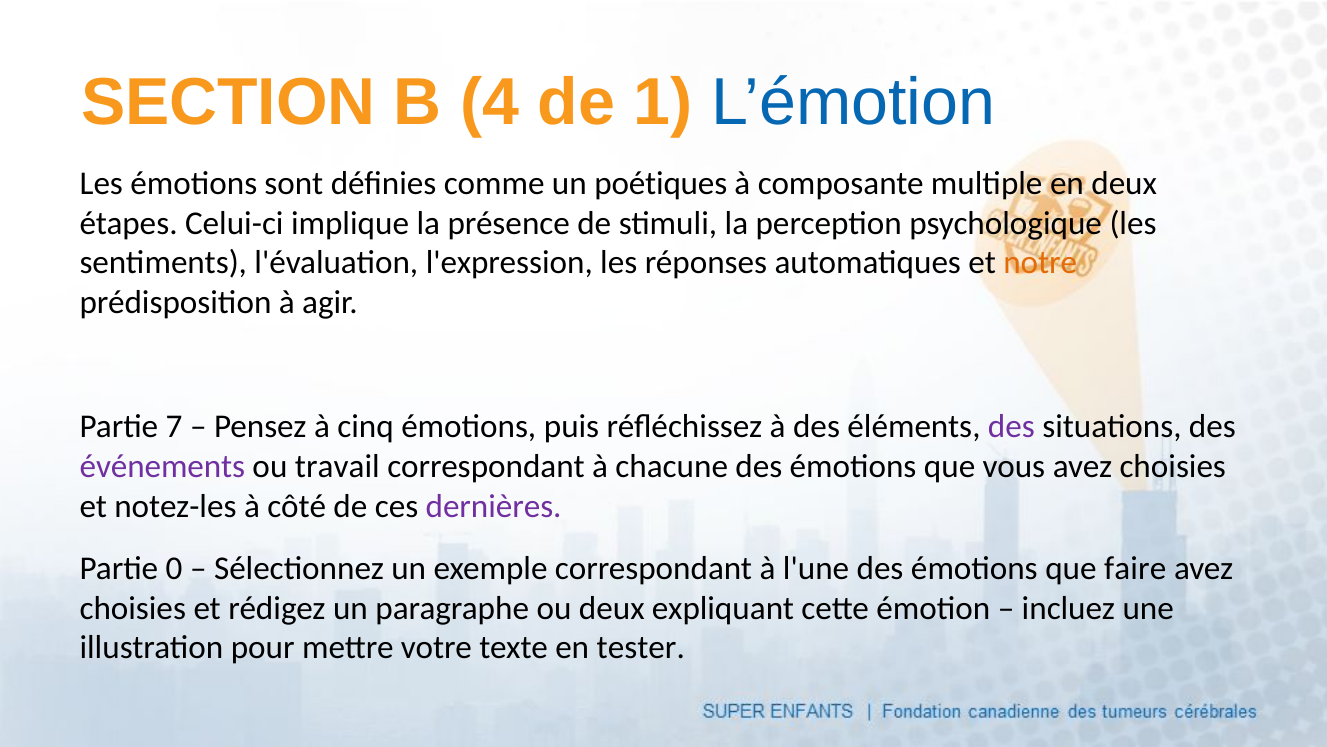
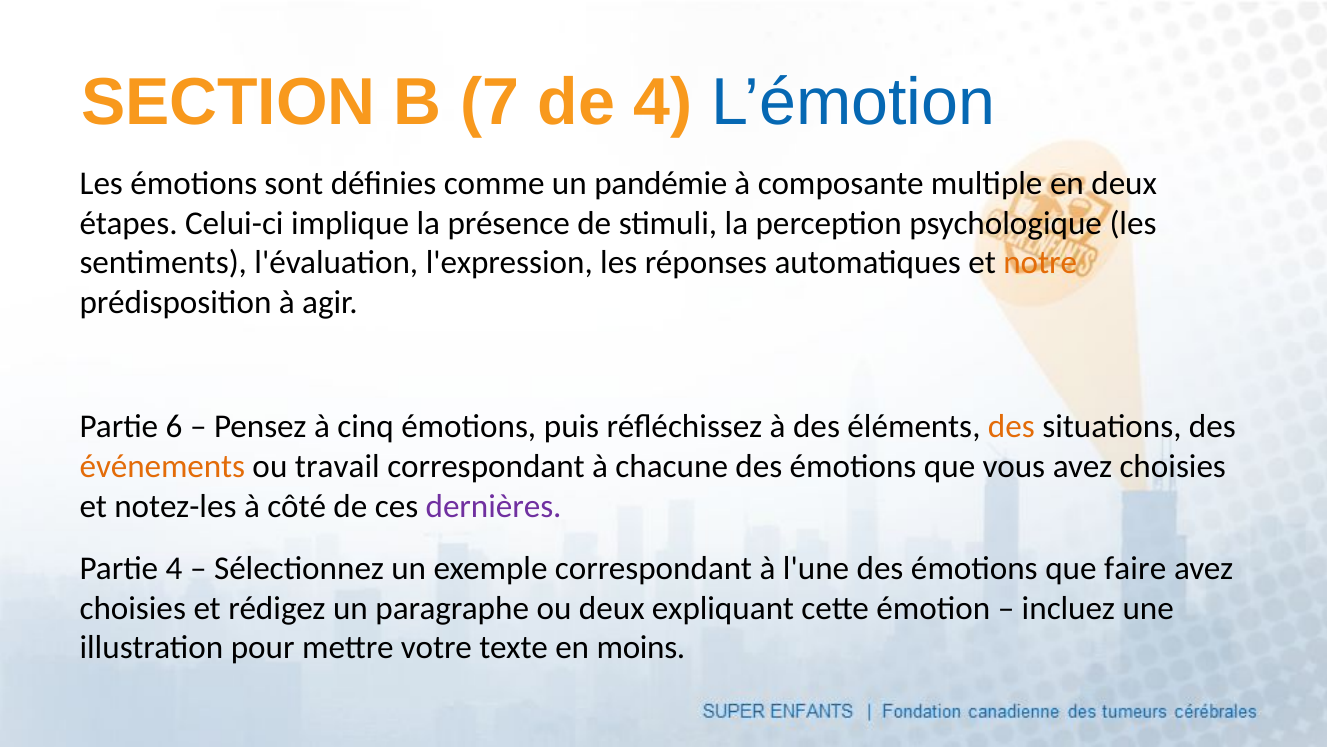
4: 4 -> 7 (490, 103)
de 1: 1 -> 4 (663, 103)
poétiques: poétiques -> pandémie (661, 183)
7: 7 -> 6 (174, 426)
des colour: purple -> orange (1011, 426)
événements colour: purple -> orange (162, 466)
Partie 0: 0 -> 4 (174, 568)
tester: tester -> moins (641, 648)
